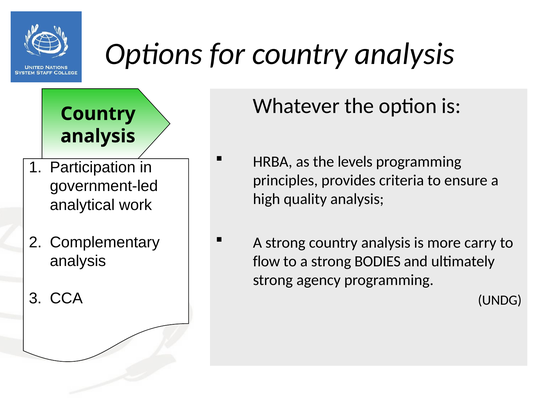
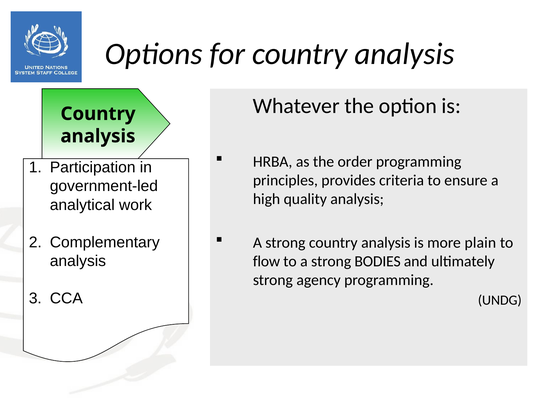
levels: levels -> order (355, 162)
carry: carry -> plain (480, 243)
